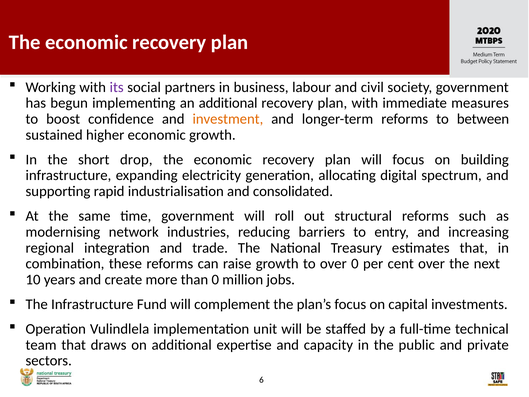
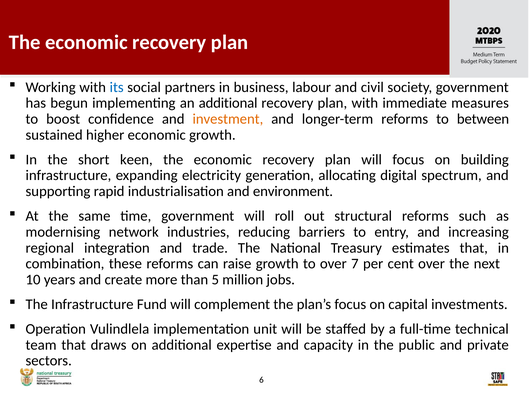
its colour: purple -> blue (117, 87)
drop: drop -> keen (136, 160)
consolidated: consolidated -> environment (293, 192)
over 0: 0 -> 7 (355, 264)
than 0: 0 -> 5 (215, 280)
